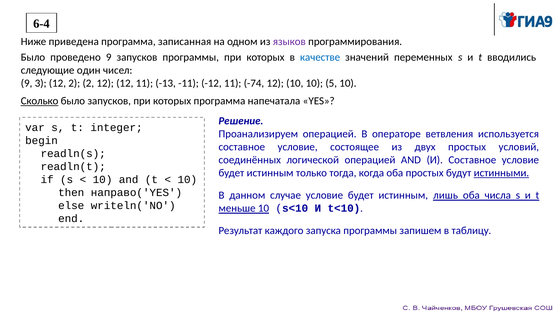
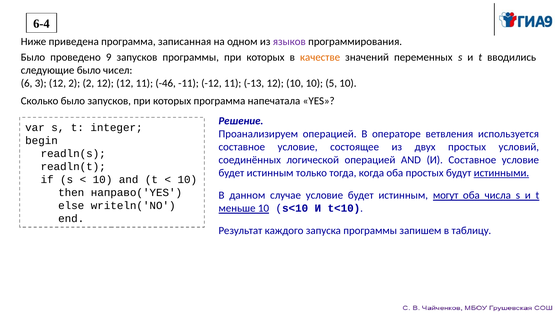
качестве colour: blue -> orange (320, 57)
следующие один: один -> было (89, 70)
9: 9 -> 6 (27, 83)
-13: -13 -> -46 (166, 83)
-74: -74 -> -13 (254, 83)
Сколько underline: present -> none (40, 101)
лишь: лишь -> могут (446, 195)
